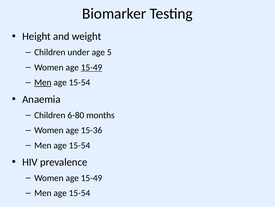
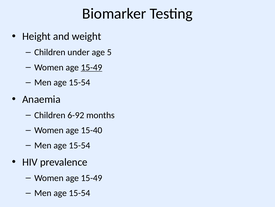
Men underline: present -> none (43, 82)
6-80: 6-80 -> 6-92 (76, 115)
15-36: 15-36 -> 15-40 (92, 130)
